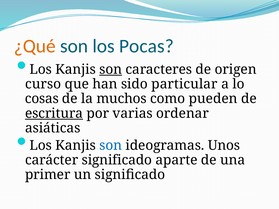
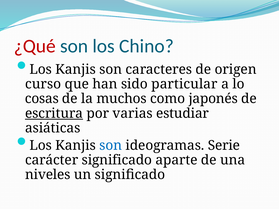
¿Qué colour: orange -> red (35, 46)
Pocas: Pocas -> Chino (146, 46)
son underline: present -> none (111, 70)
pueden: pueden -> japonés (213, 99)
ordenar: ordenar -> estudiar (183, 113)
Unos: Unos -> Serie (224, 146)
primer: primer -> niveles (48, 175)
